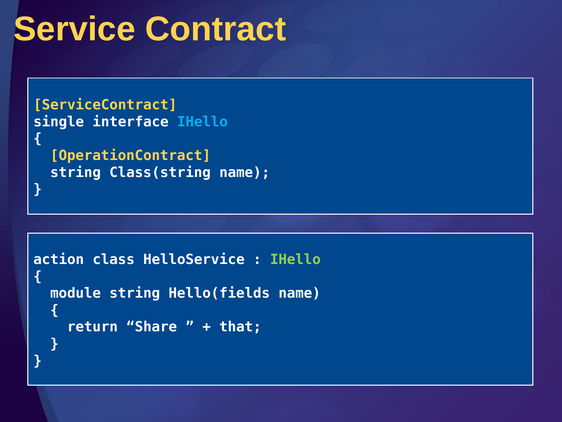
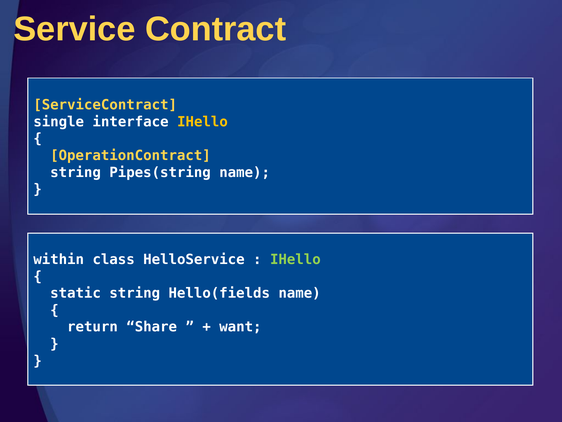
IHello colour: light blue -> yellow (202, 122)
Class(string: Class(string -> Pipes(string (160, 172)
action: action -> within (59, 259)
module: module -> static (76, 293)
that: that -> want (240, 327)
